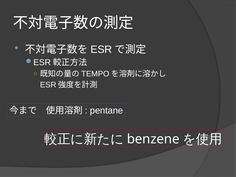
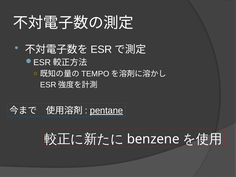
pentane underline: none -> present (106, 111)
